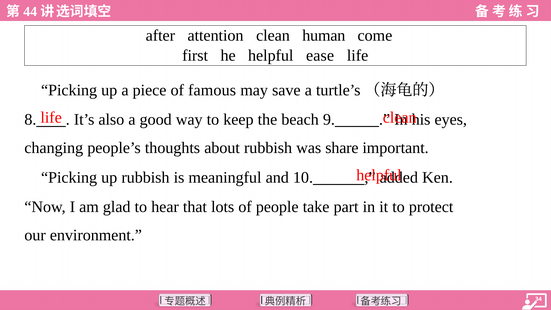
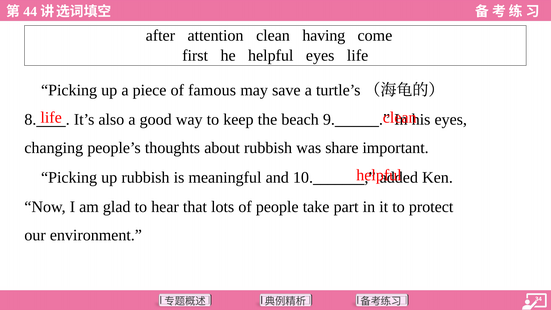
human: human -> having (324, 36)
helpful ease: ease -> eyes (320, 56)
